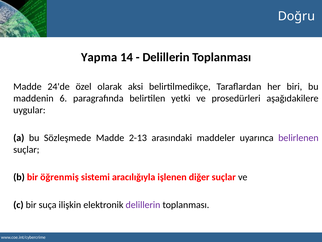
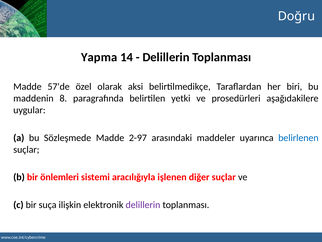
24'de: 24'de -> 57'de (59, 86)
6: 6 -> 8 (63, 98)
2-13: 2-13 -> 2-97 (138, 138)
belirlenen colour: purple -> blue (298, 138)
öğrenmiş: öğrenmiş -> önlemleri (60, 177)
